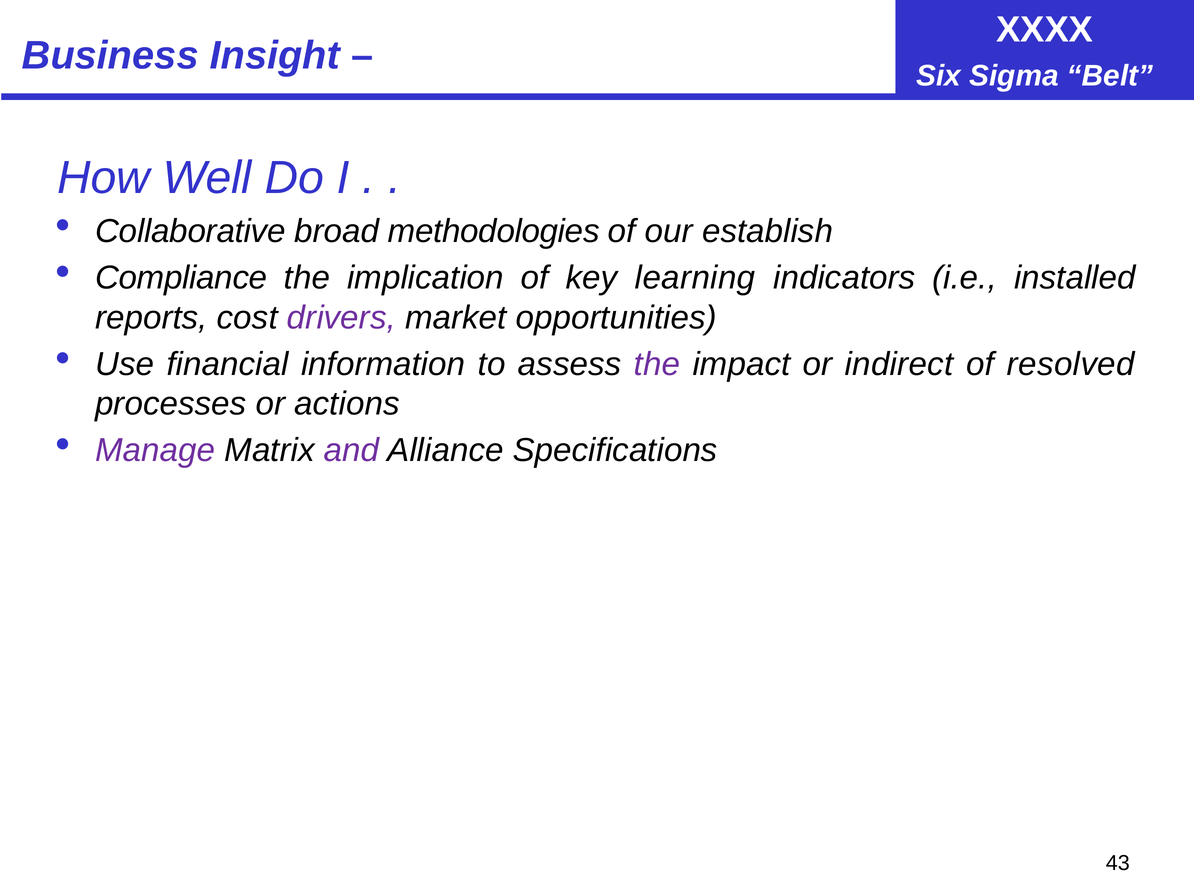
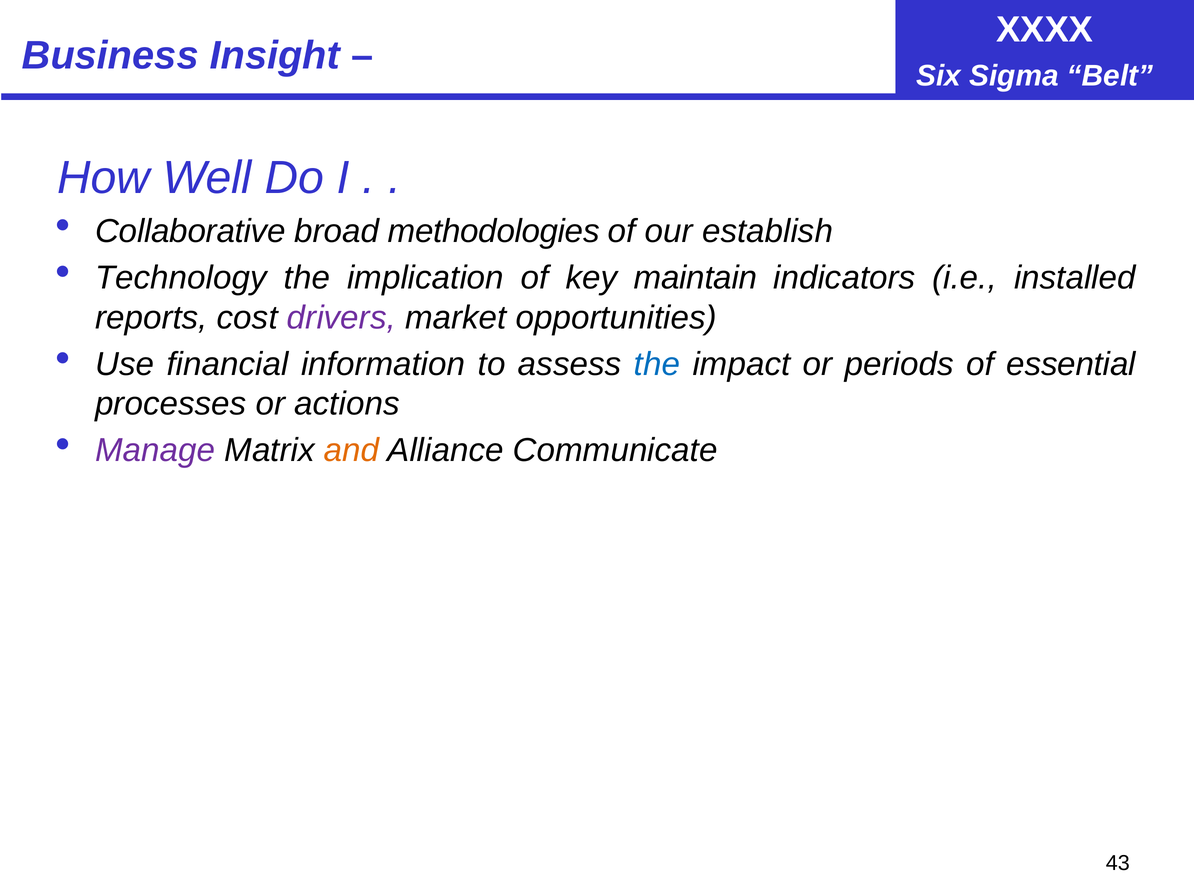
Compliance: Compliance -> Technology (181, 278)
learning: learning -> maintain (695, 278)
the colour: purple -> blue (657, 364)
indirect: indirect -> periods (899, 364)
resolved: resolved -> essential (1071, 364)
and colour: purple -> orange (352, 450)
Specifications: Specifications -> Communicate (615, 450)
